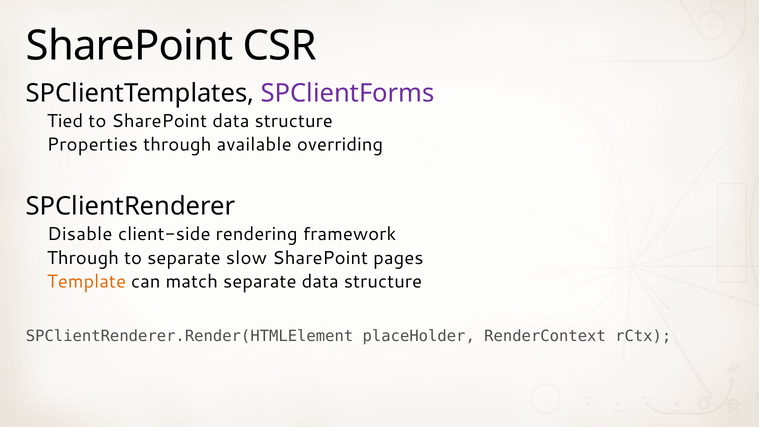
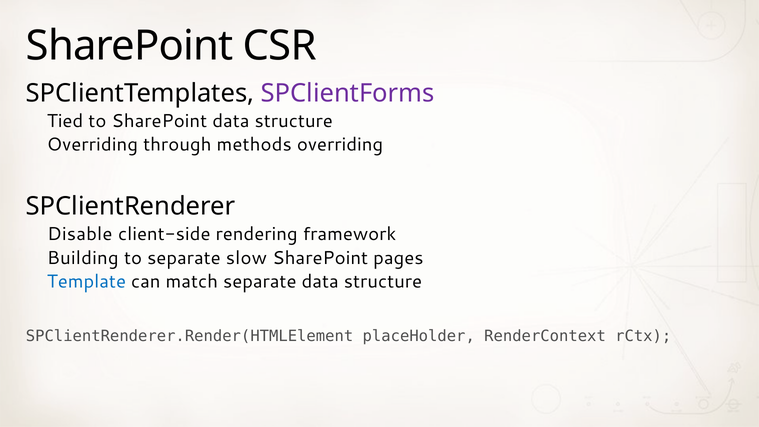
Properties: Properties -> Overriding (92, 145)
available: available -> methods (254, 145)
Through: Through -> Building (83, 258)
Template colour: orange -> blue (86, 282)
